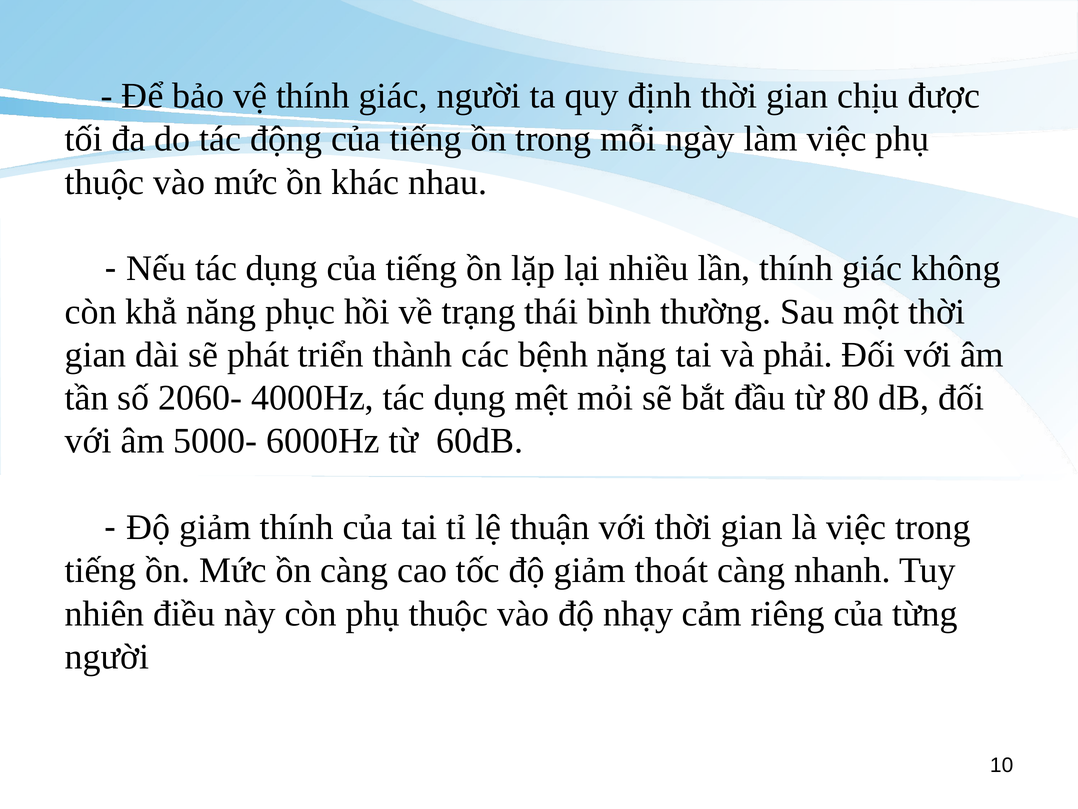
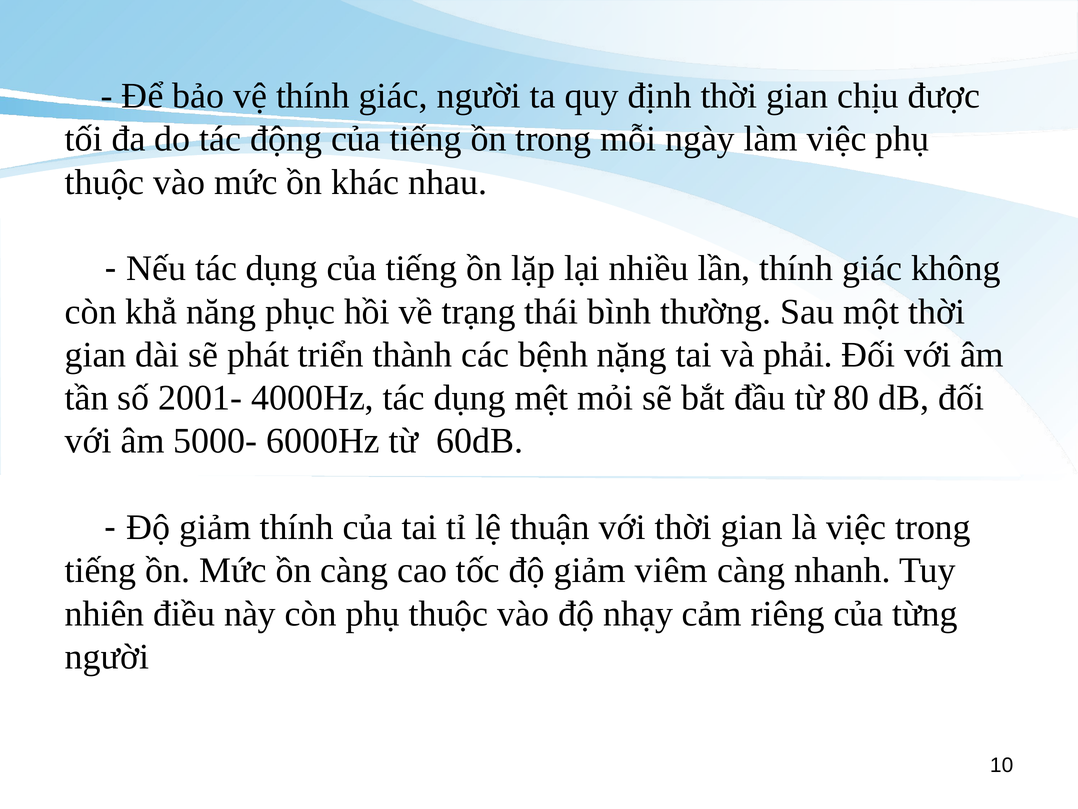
2060-: 2060- -> 2001- (200, 398)
thoát: thoát -> viêm (671, 570)
